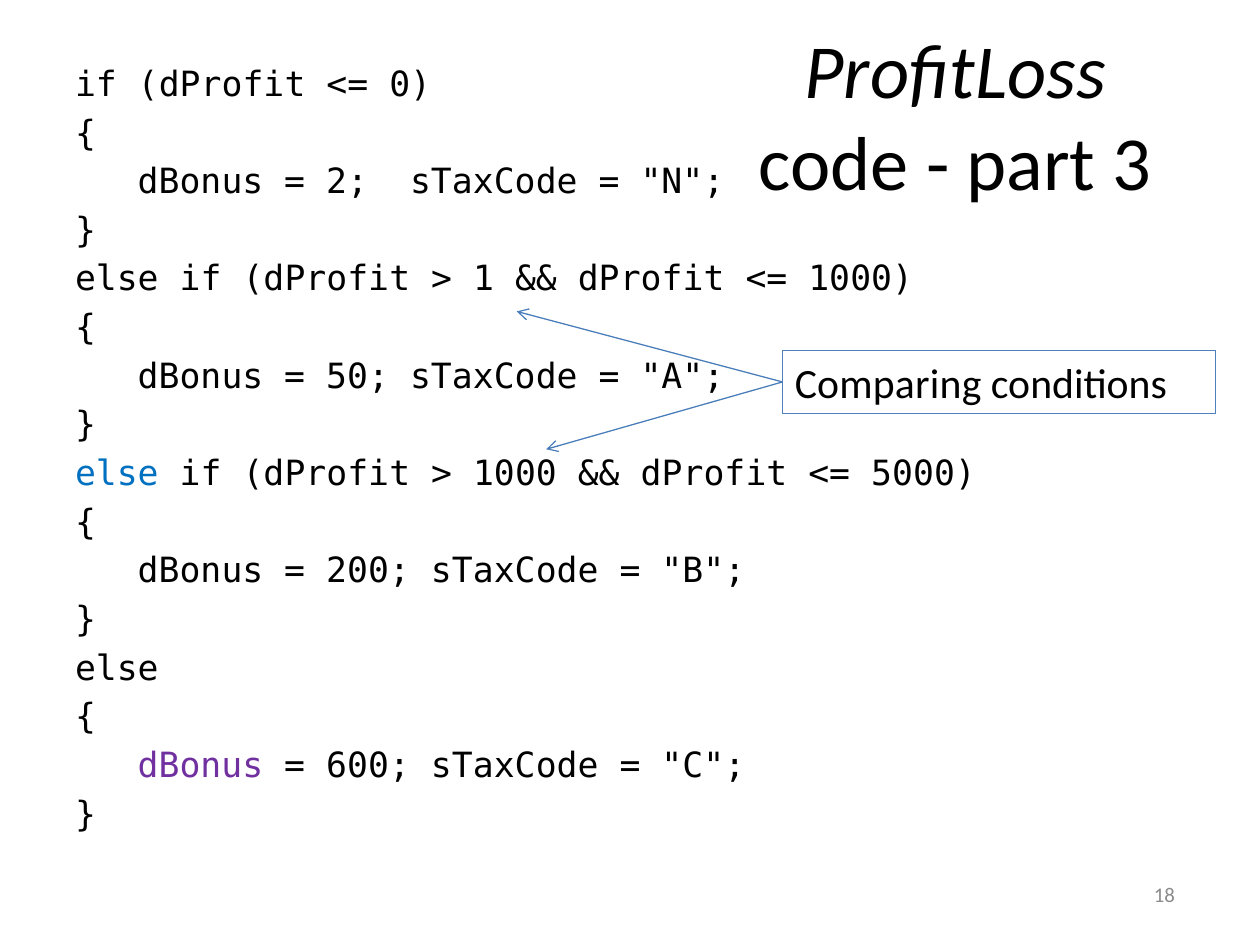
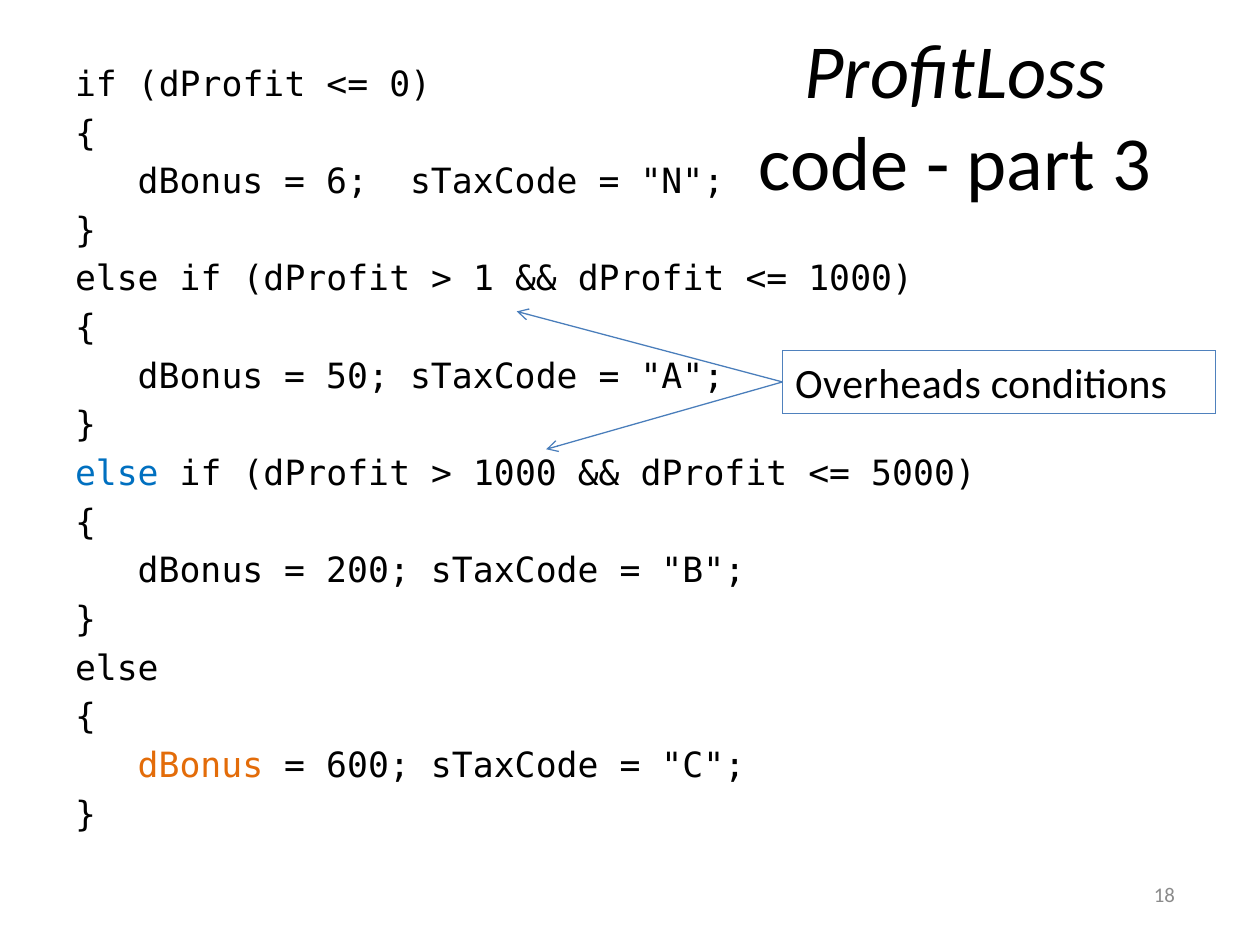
2: 2 -> 6 (347, 182)
Comparing: Comparing -> Overheads (888, 385)
dBonus colour: purple -> orange (200, 766)
